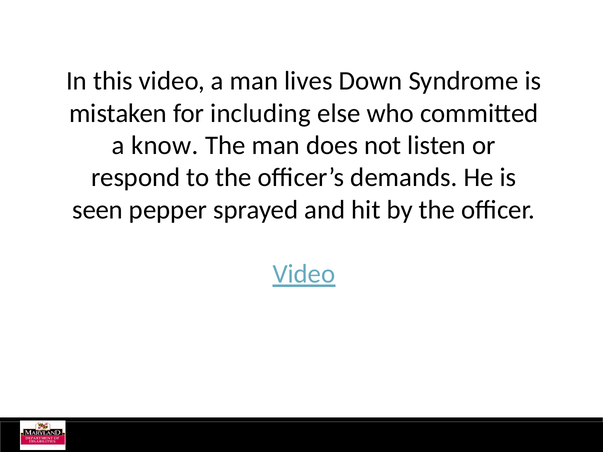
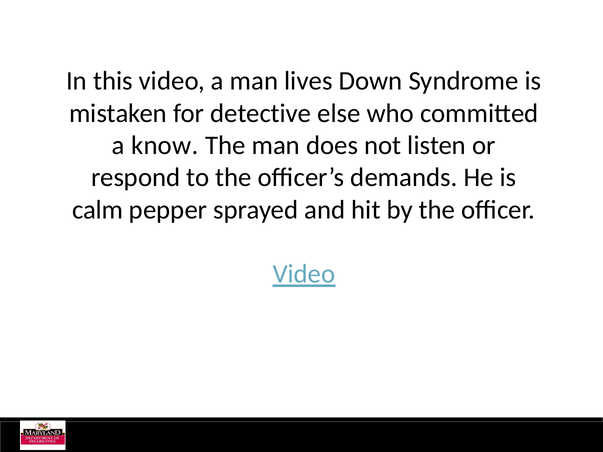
including: including -> detective (261, 113)
seen: seen -> calm (98, 210)
